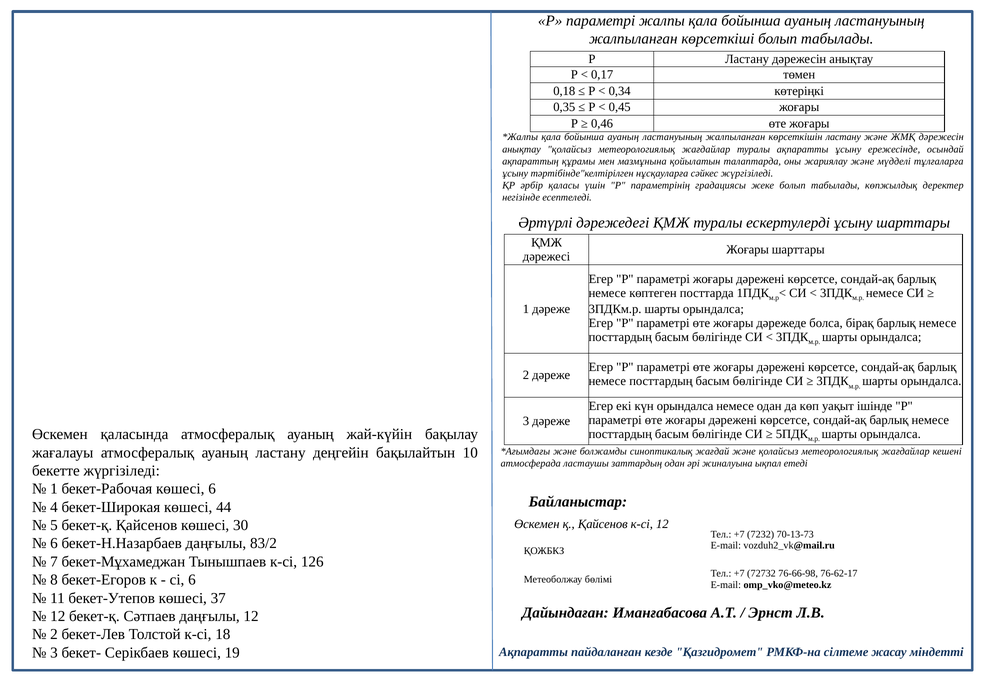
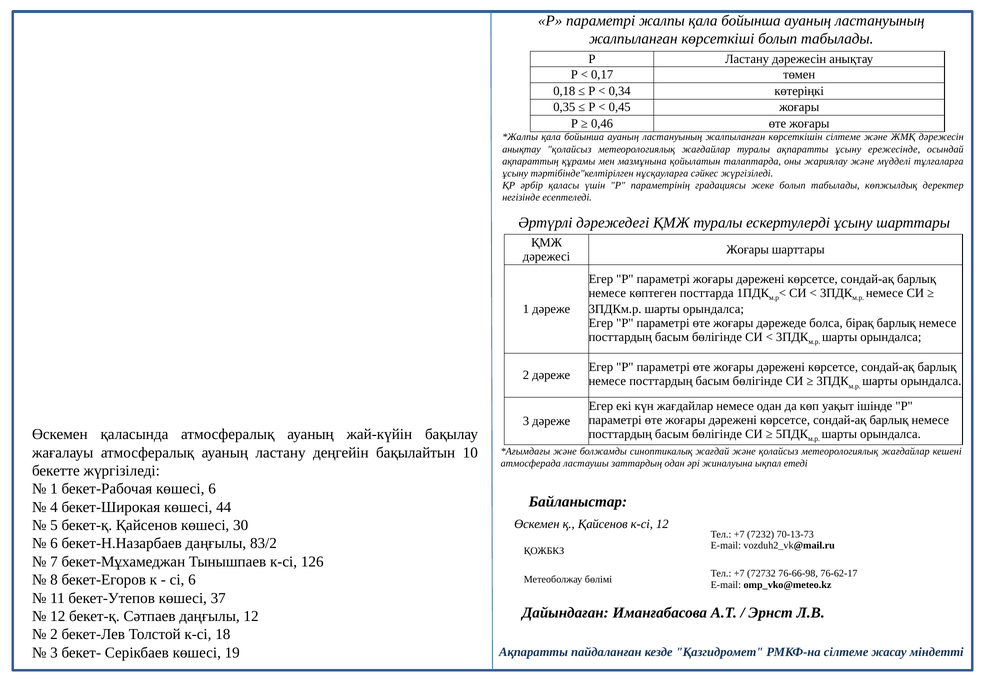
көрсеткішін ластану: ластану -> сілтеме (843, 137)
күн орындалса: орындалса -> жағдайлар (685, 406)
